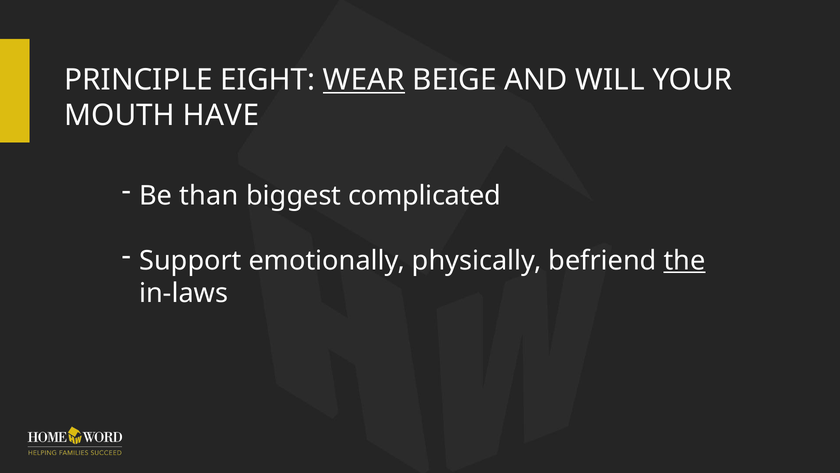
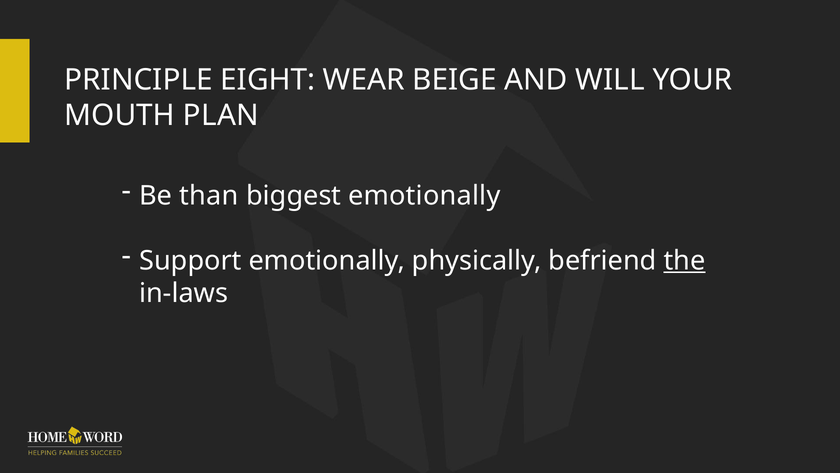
WEAR underline: present -> none (364, 80)
HAVE: HAVE -> PLAN (221, 115)
biggest complicated: complicated -> emotionally (424, 195)
